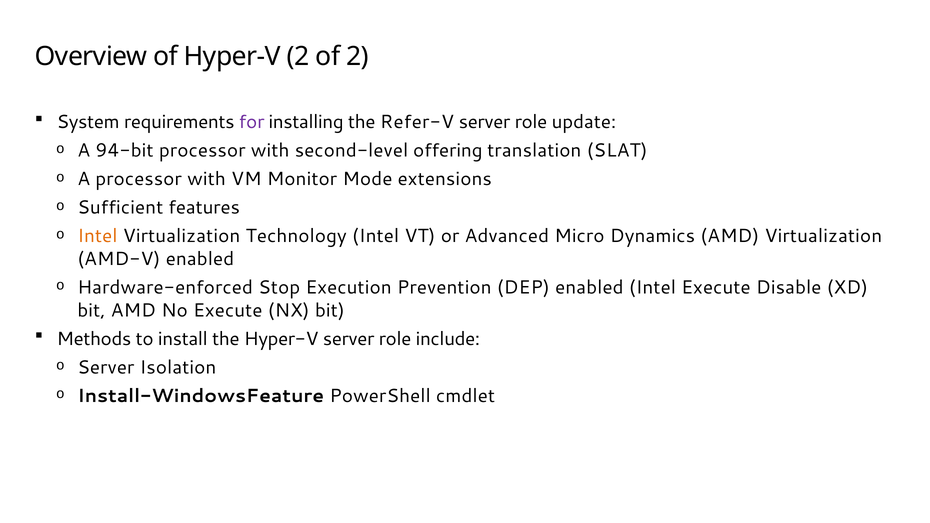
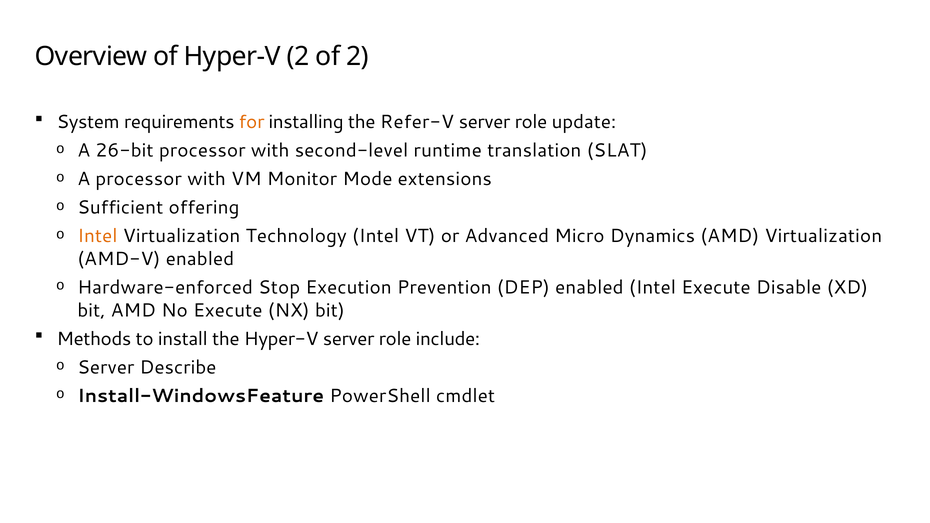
for colour: purple -> orange (252, 122)
94-bit: 94-bit -> 26-bit (124, 151)
offering: offering -> runtime (448, 151)
features: features -> offering (204, 208)
Isolation: Isolation -> Describe (178, 367)
